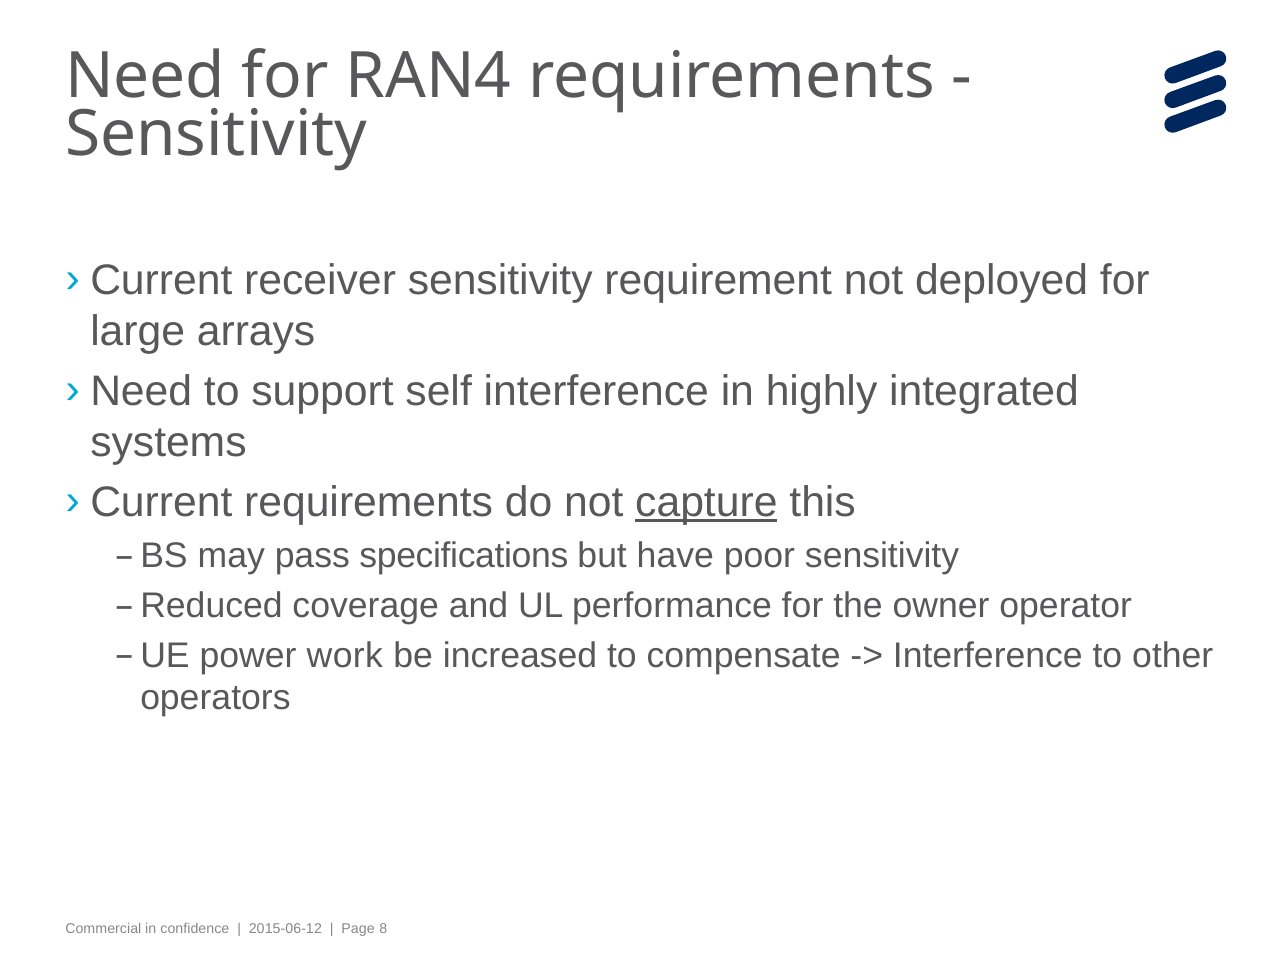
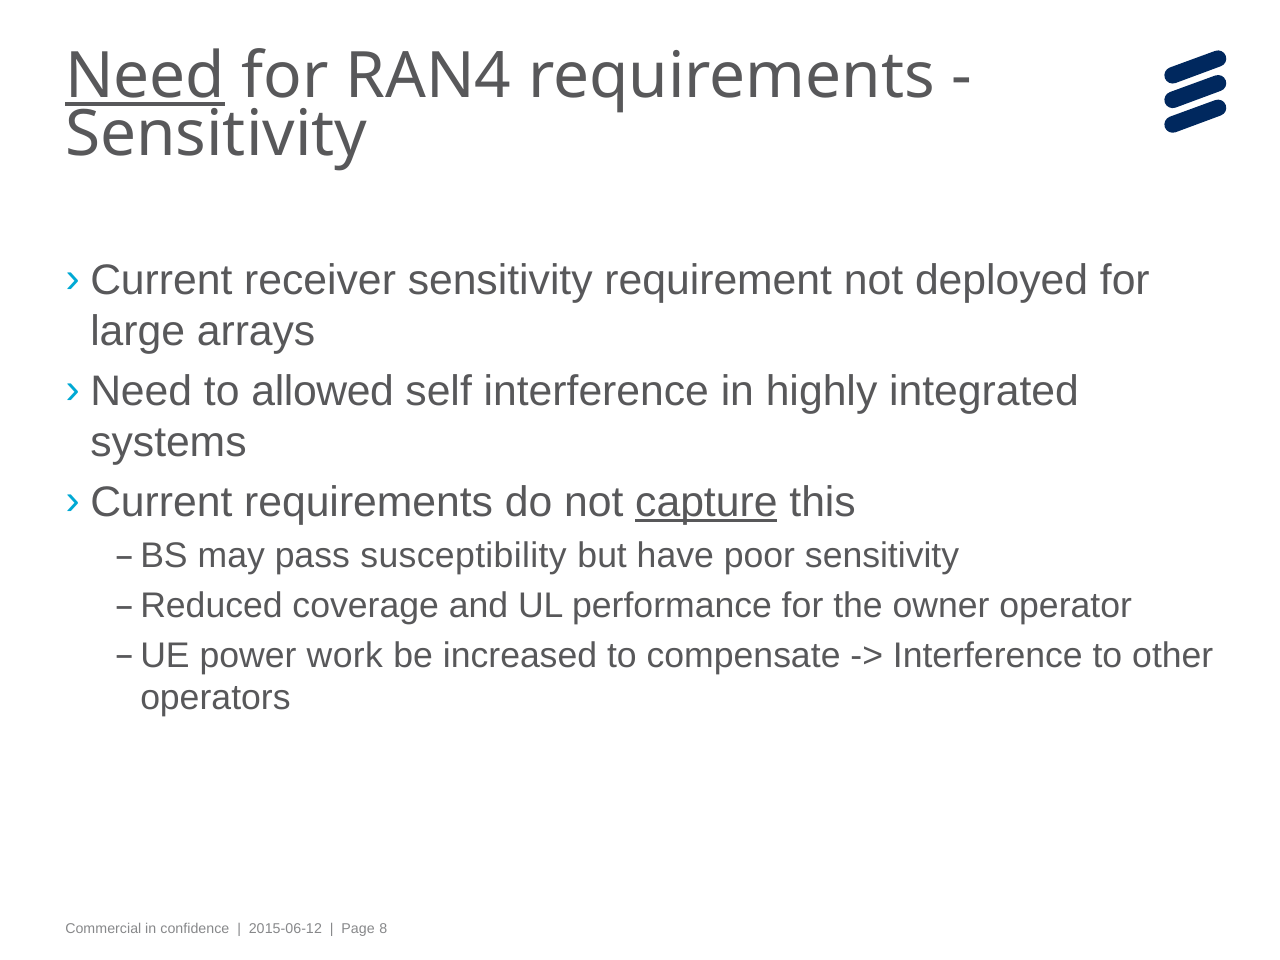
Need underline: none -> present (145, 77)
support: support -> allowed (323, 391)
specifications: specifications -> susceptibility (464, 556)
